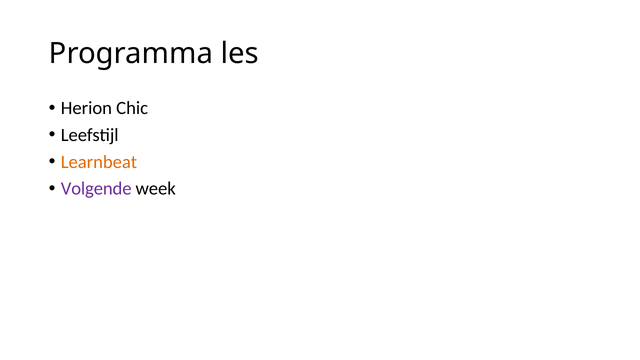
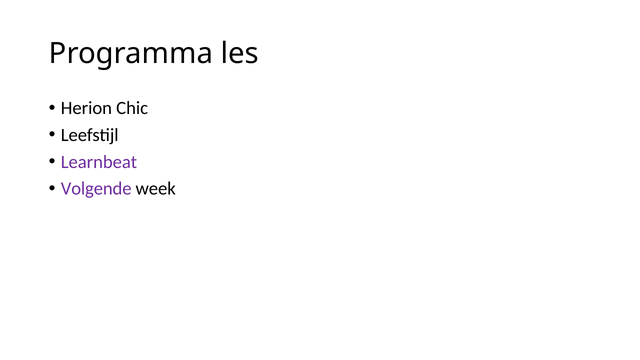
Learnbeat colour: orange -> purple (99, 162)
